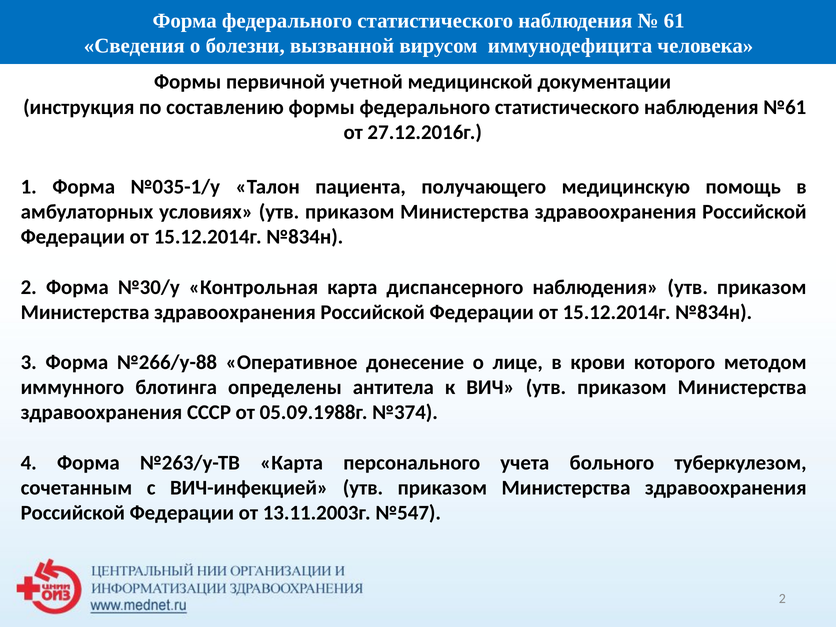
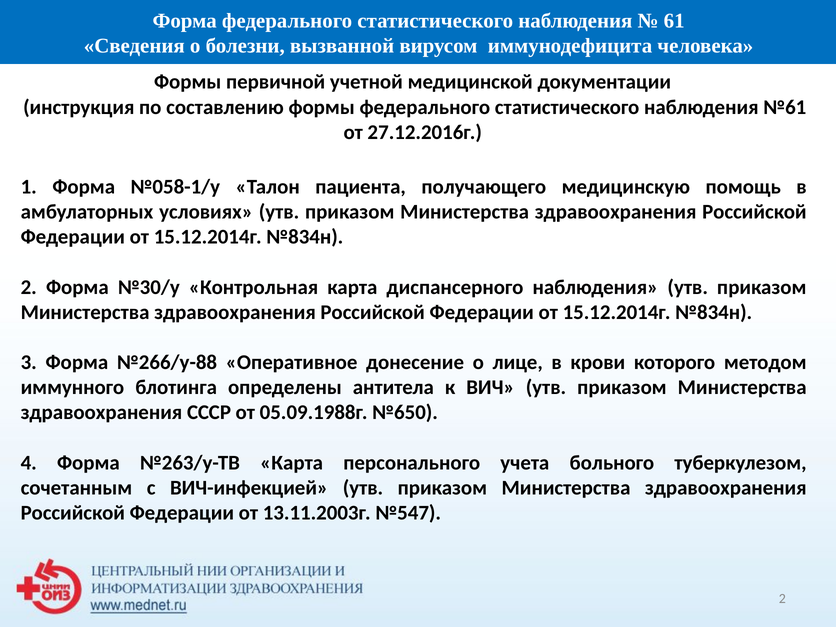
№035-1/у: №035-1/у -> №058-1/у (175, 187)
№374: №374 -> №650 (405, 413)
